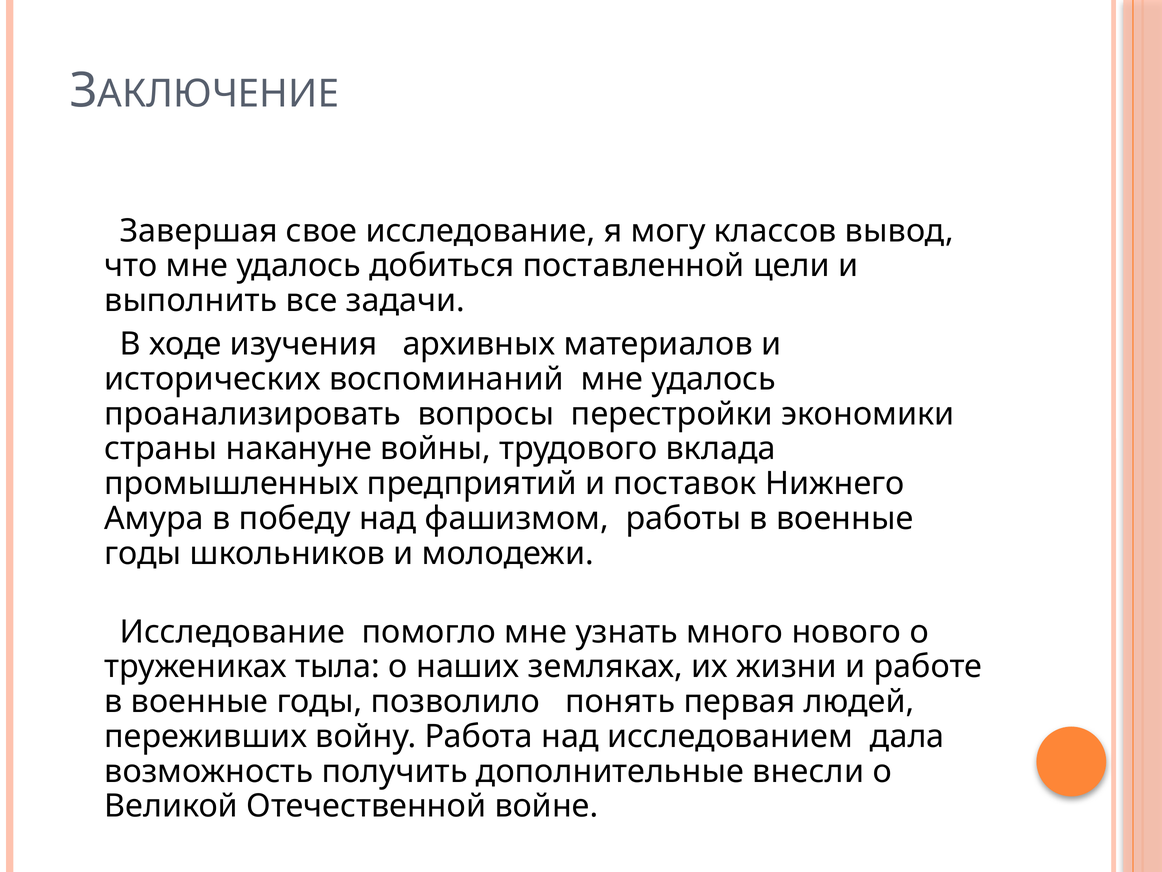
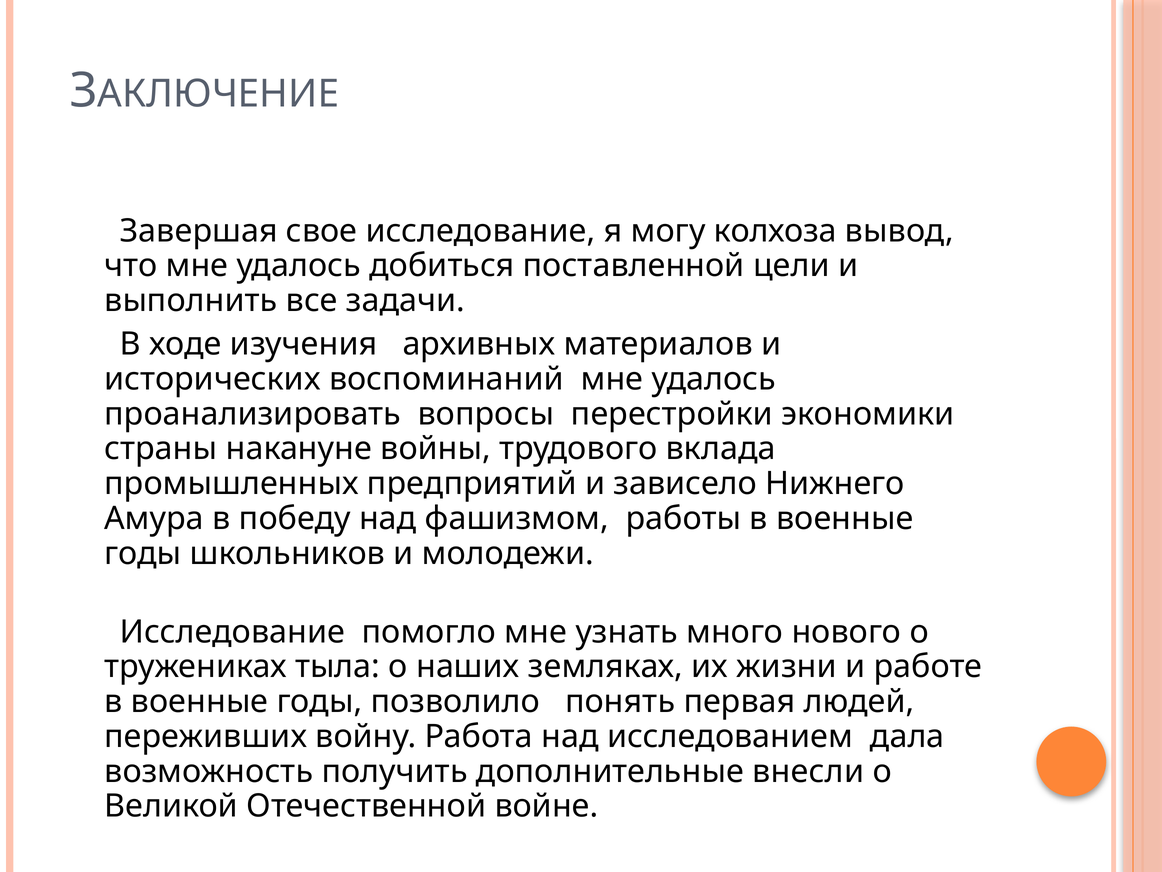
классов: классов -> колхоза (775, 231)
поставок: поставок -> зависело (685, 483)
